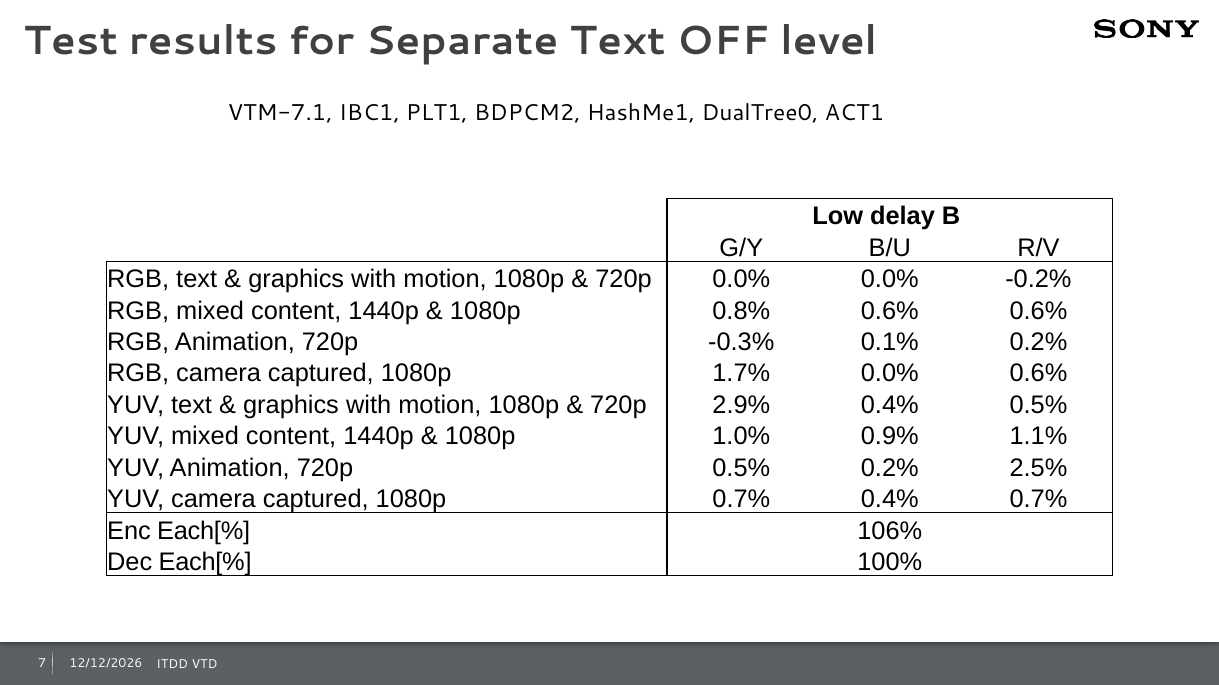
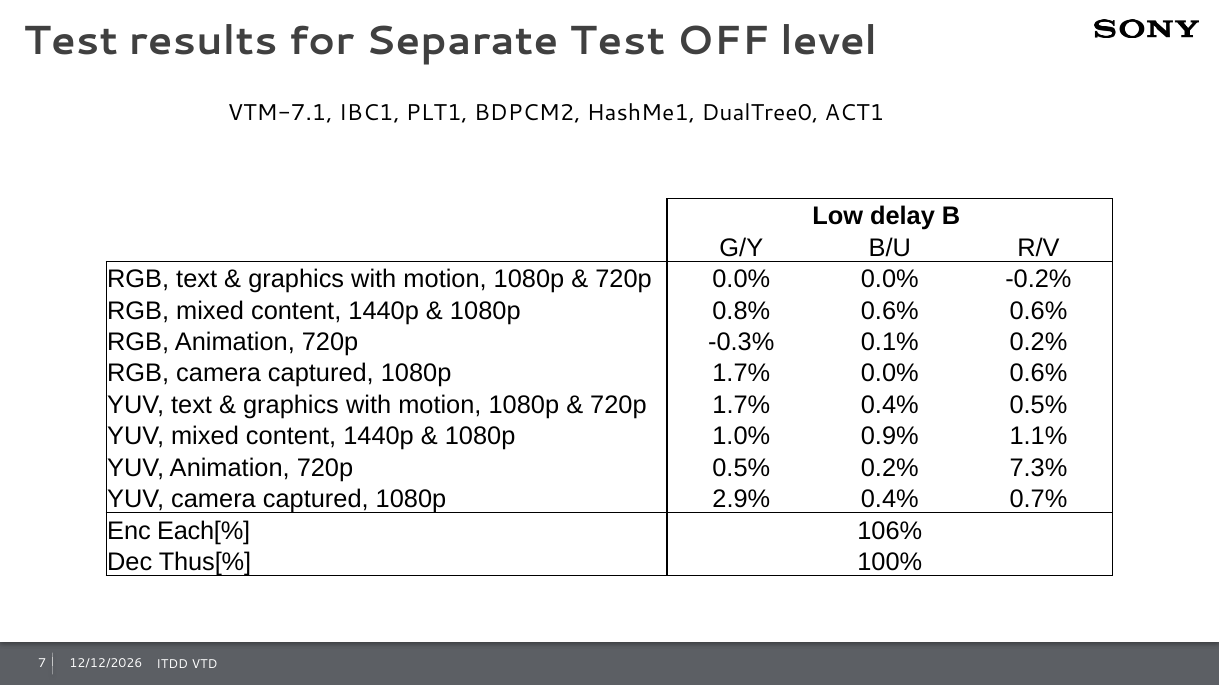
Separate Text: Text -> Test (617, 41)
720p 2.9%: 2.9% -> 1.7% (741, 405)
2.5%: 2.5% -> 7.3% (1038, 468)
1080p 0.7%: 0.7% -> 2.9% (741, 499)
Dec Each[%: Each[% -> Thus[% (205, 562)
